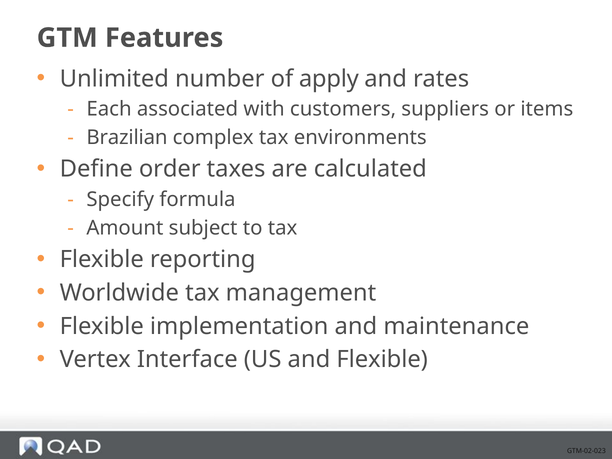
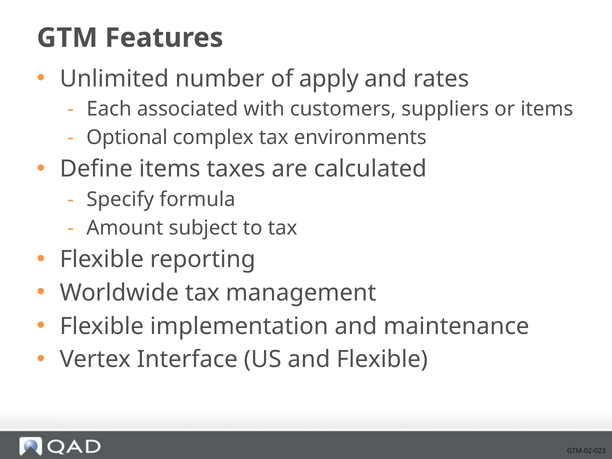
Brazilian: Brazilian -> Optional (127, 138)
Define order: order -> items (170, 169)
